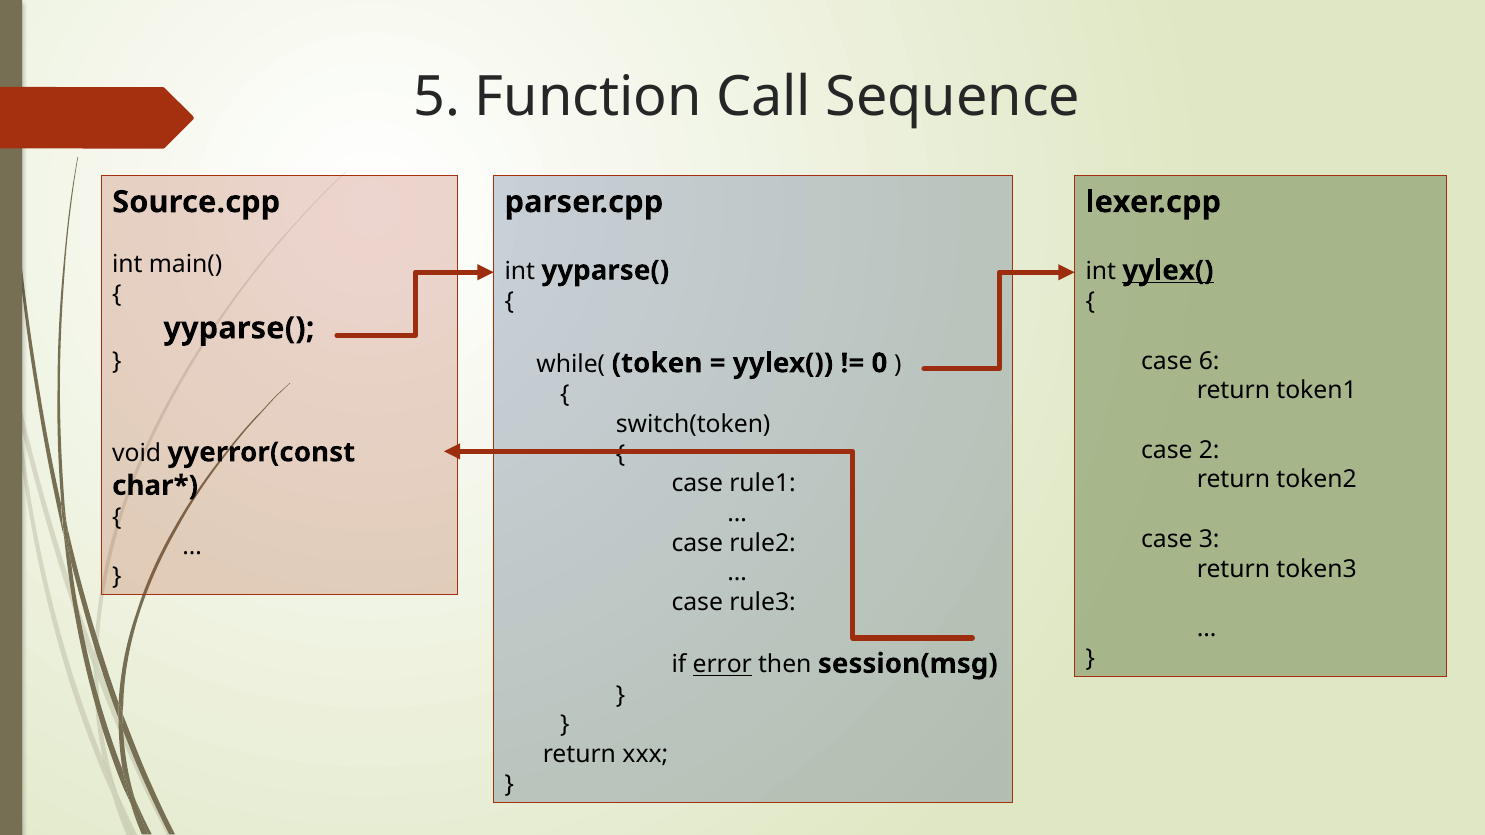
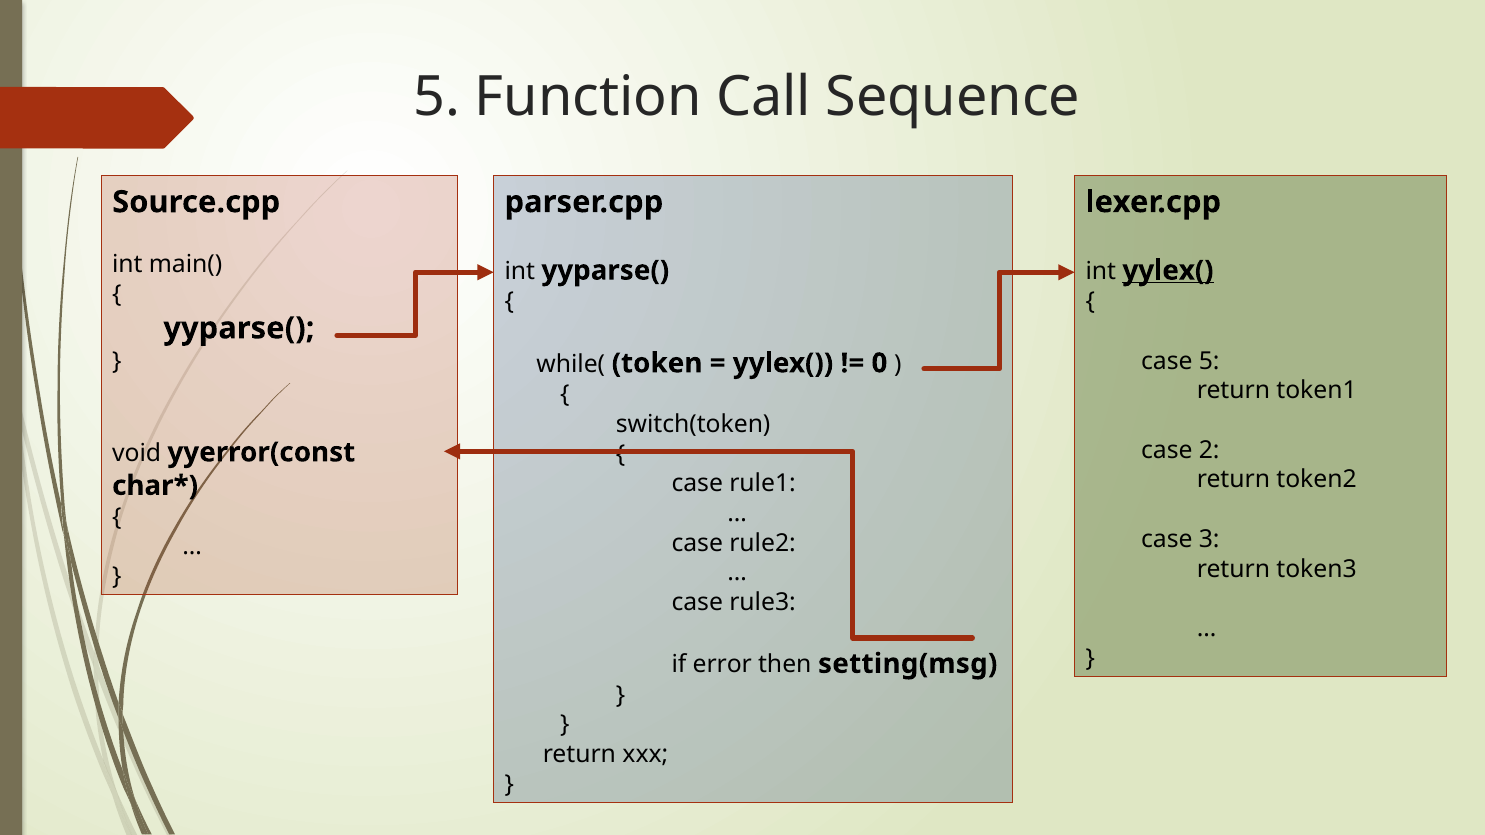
case 6: 6 -> 5 (1209, 361)
error underline: present -> none (722, 665)
session(msg: session(msg -> setting(msg (908, 664)
